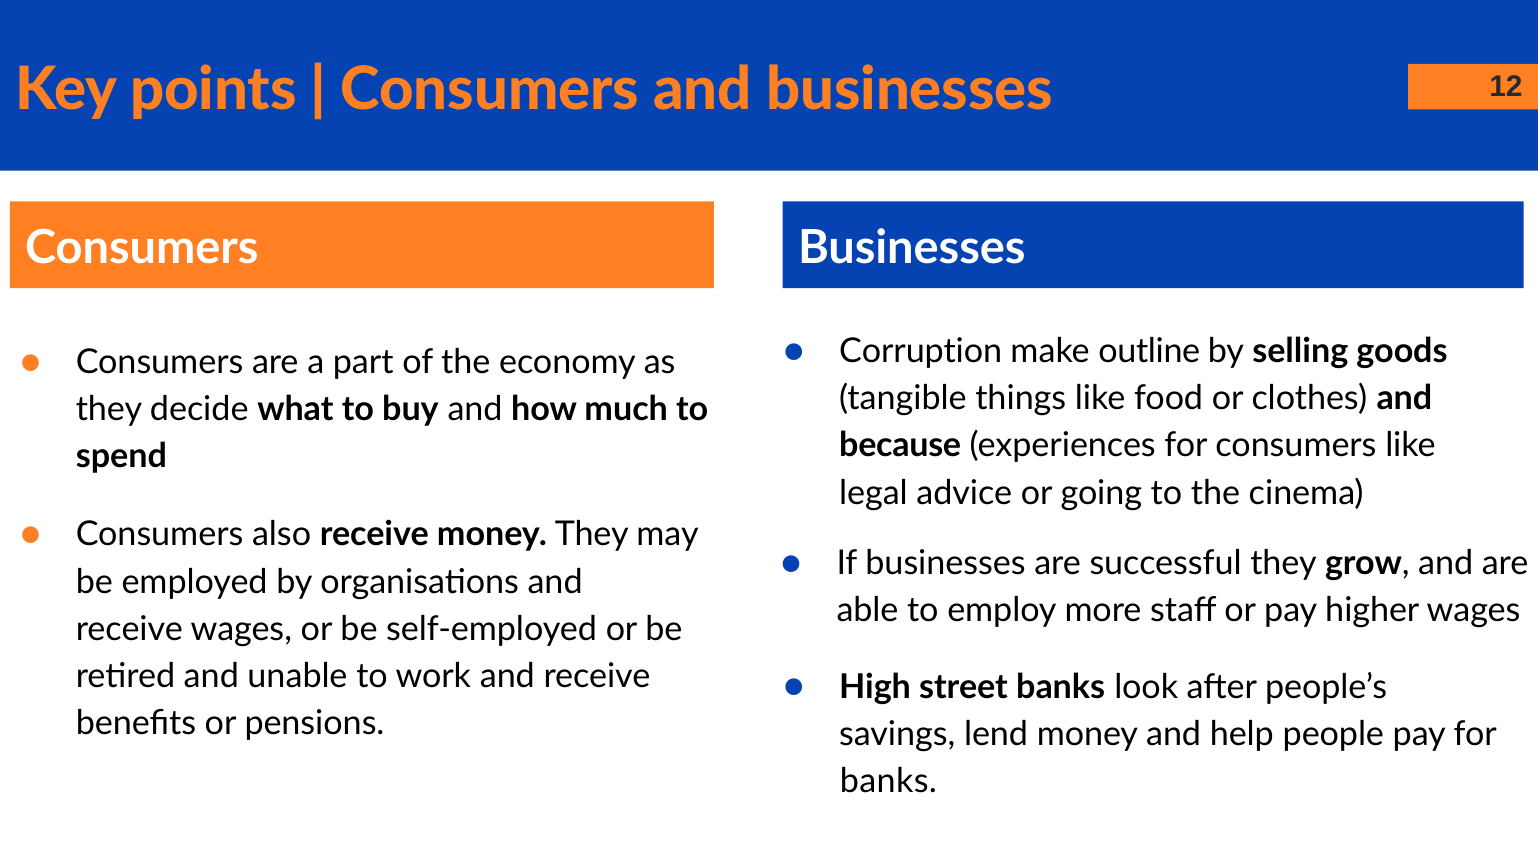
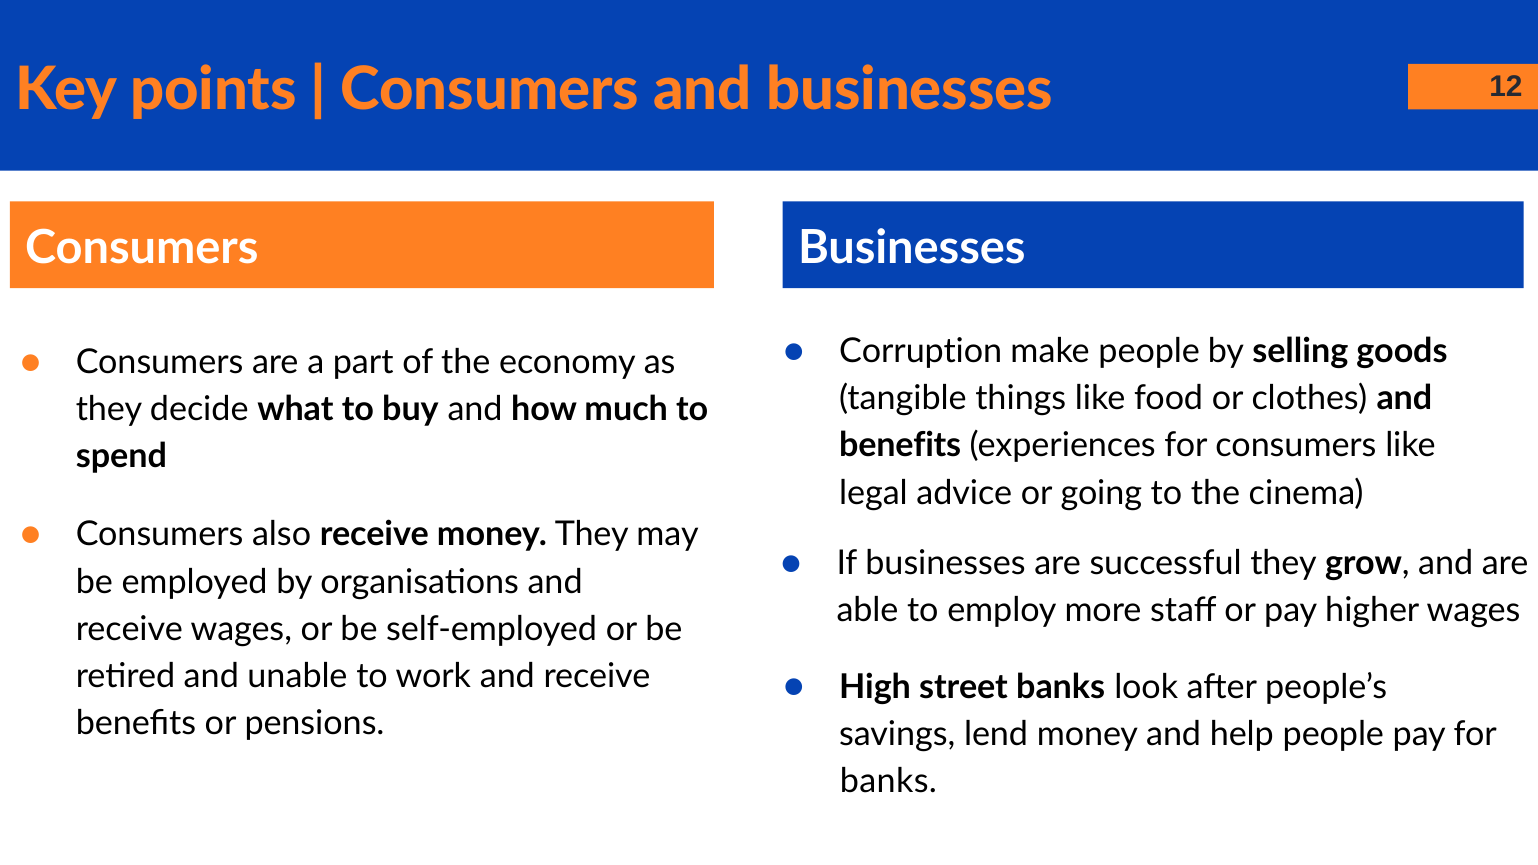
make outline: outline -> people (1149, 352)
because: because -> benefits (900, 446)
